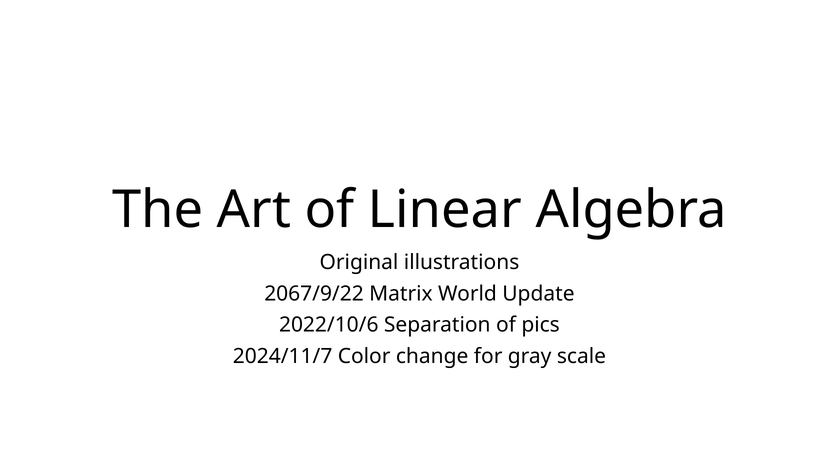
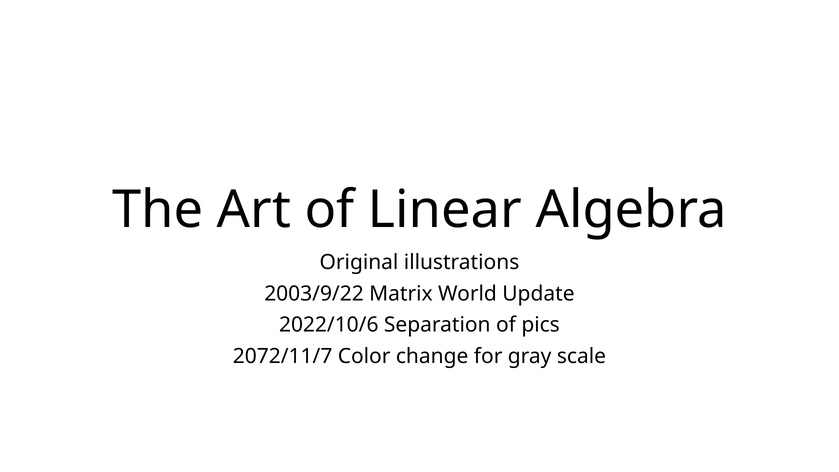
2067/9/22: 2067/9/22 -> 2003/9/22 (314, 294)
2024/11/7: 2024/11/7 -> 2072/11/7 (283, 356)
